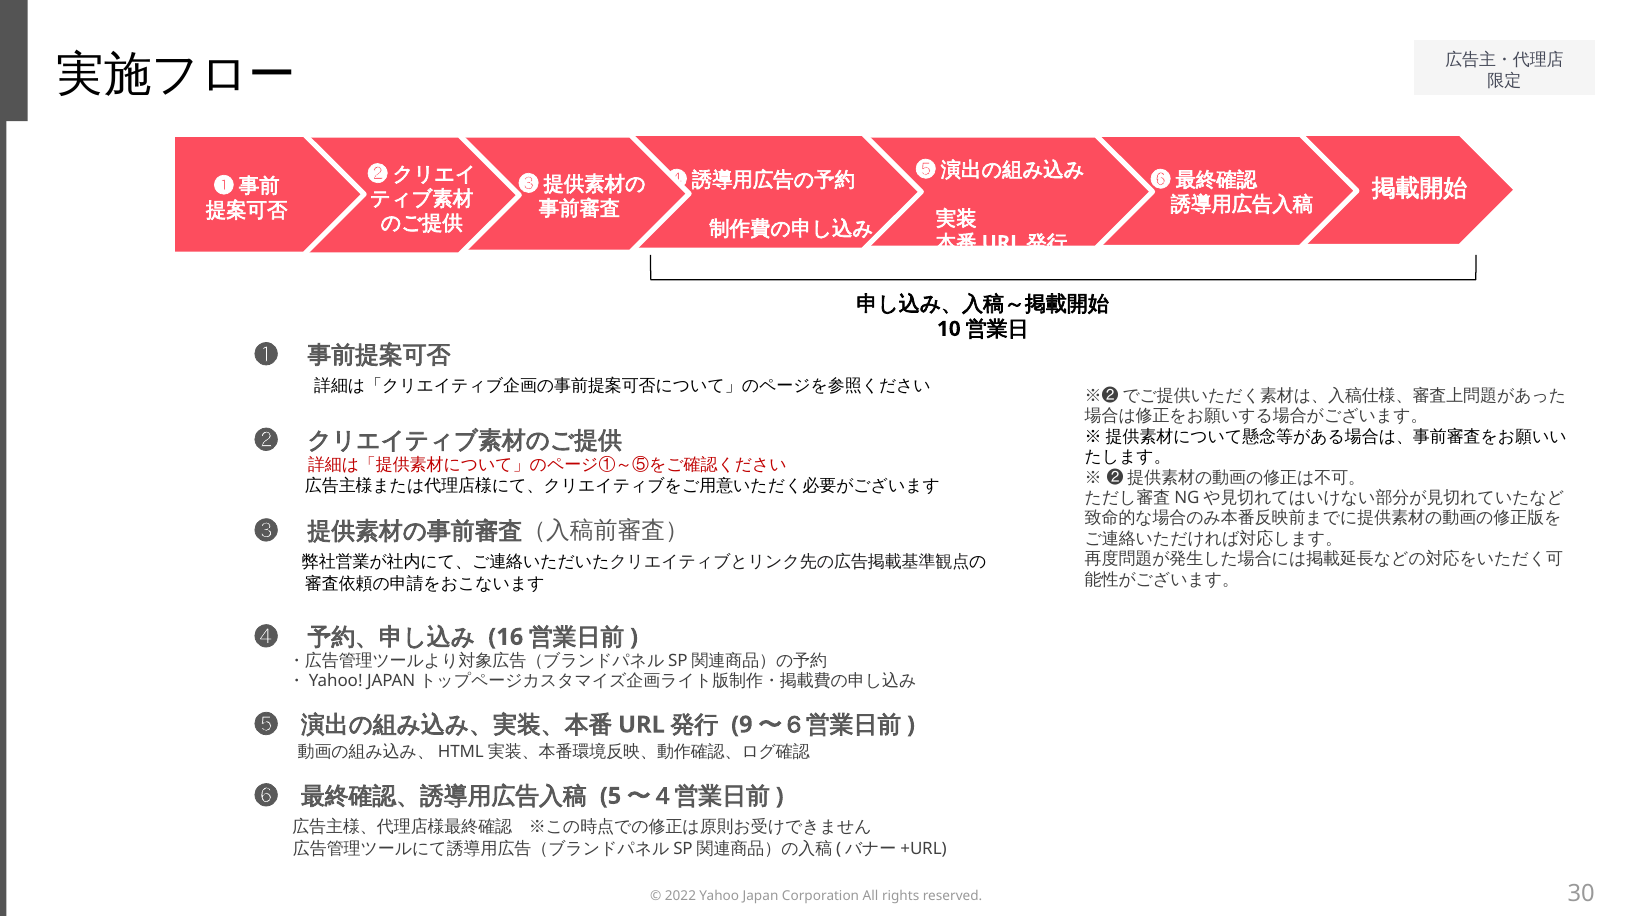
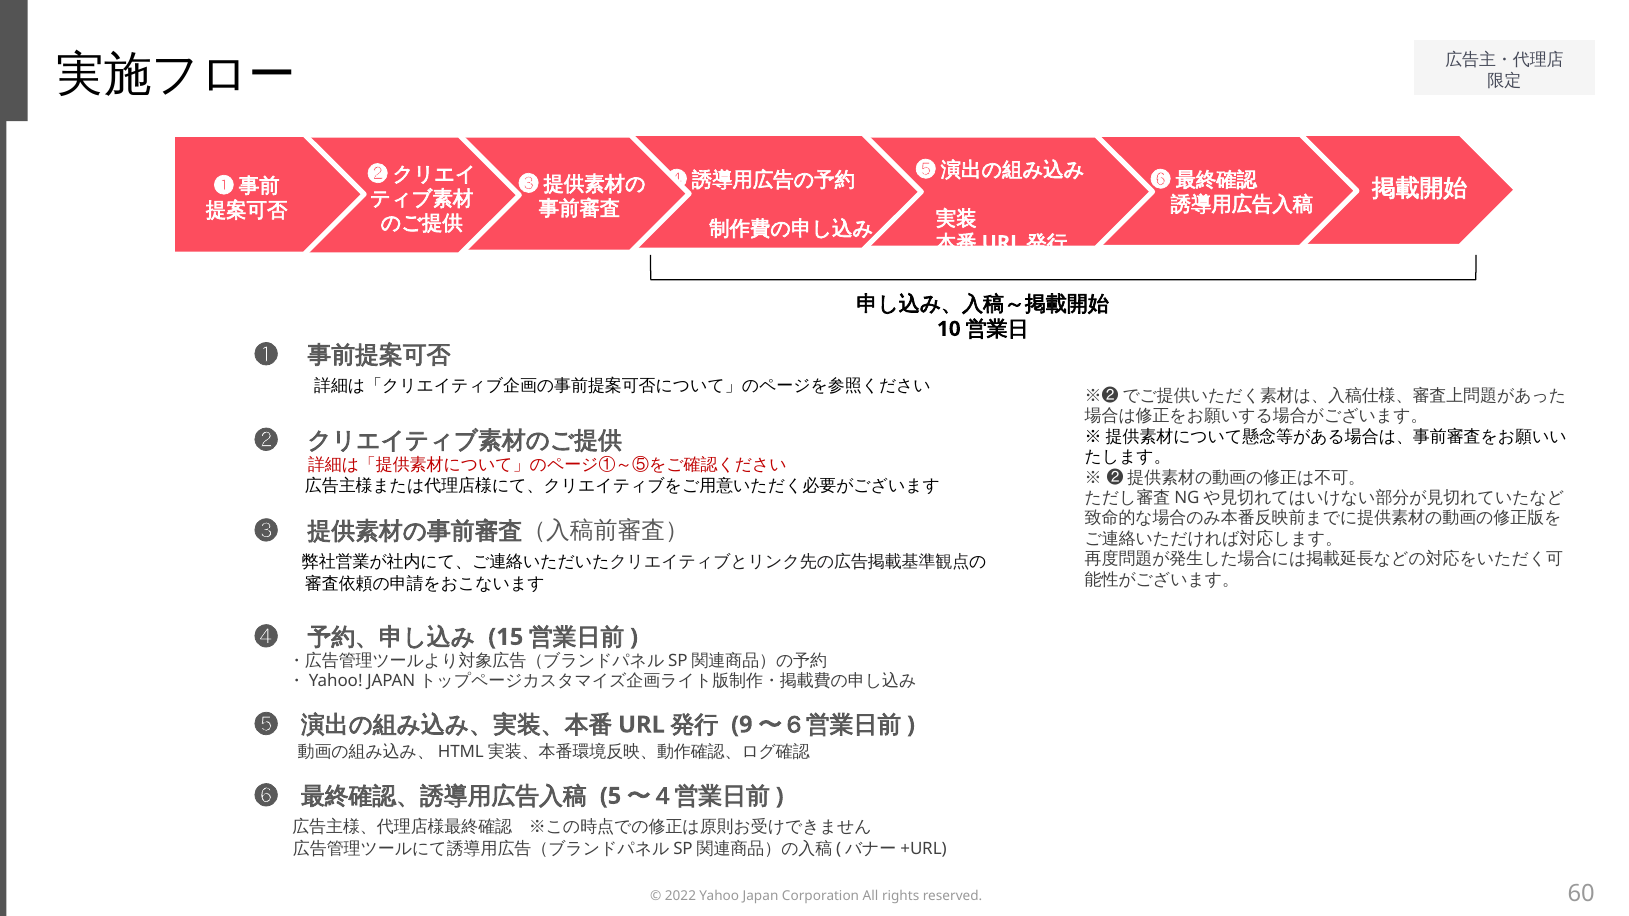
16: 16 -> 15 (506, 637)
30: 30 -> 60 (1581, 894)
